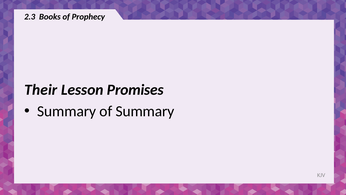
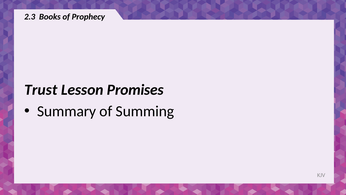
Their: Their -> Trust (41, 90)
of Summary: Summary -> Summing (145, 111)
